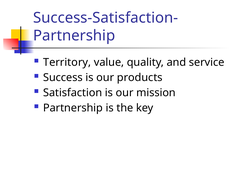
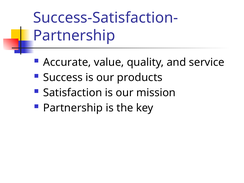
Territory: Territory -> Accurate (67, 62)
